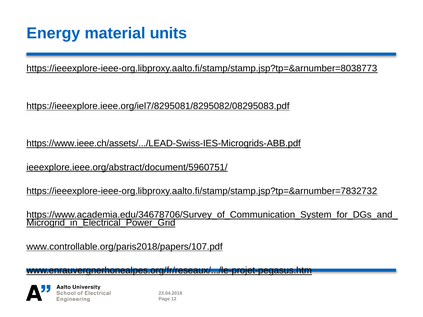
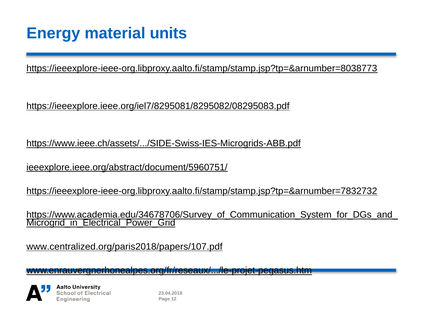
https://www.ieee.ch/assets/.../LEAD-Swiss-IES-Microgrids-ABB.pdf: https://www.ieee.ch/assets/.../LEAD-Swiss-IES-Microgrids-ABB.pdf -> https://www.ieee.ch/assets/.../SIDE-Swiss-IES-Microgrids-ABB.pdf (164, 144)
www.controllable.org/paris2018/papers/107.pdf: www.controllable.org/paris2018/papers/107.pdf -> www.centralized.org/paris2018/papers/107.pdf (124, 247)
